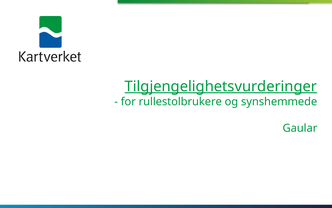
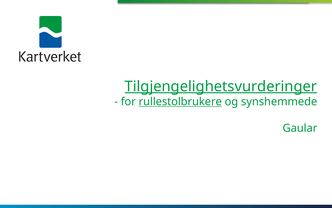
rullestolbrukere underline: none -> present (180, 101)
